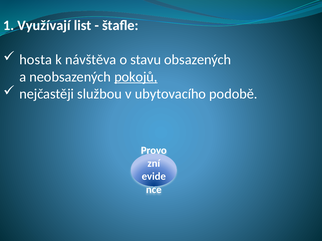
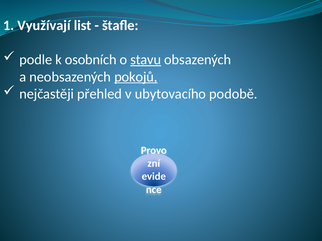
hosta: hosta -> podle (36, 60)
návštěva: návštěva -> osobních (91, 60)
stavu underline: none -> present (146, 60)
službou: službou -> přehled (100, 94)
